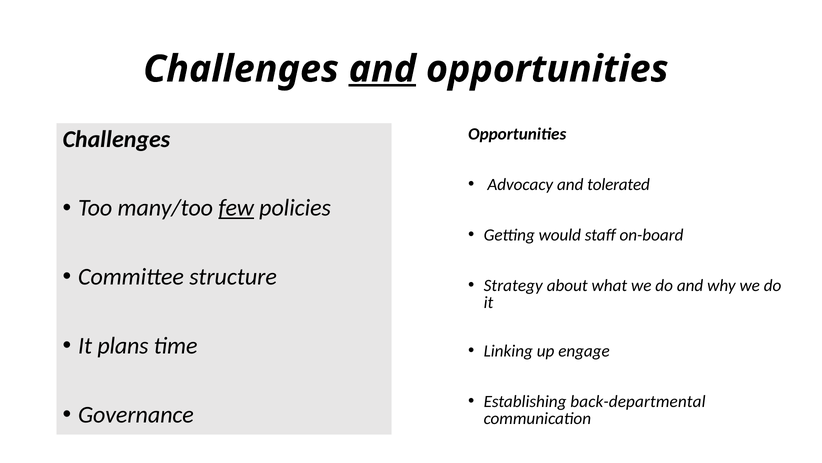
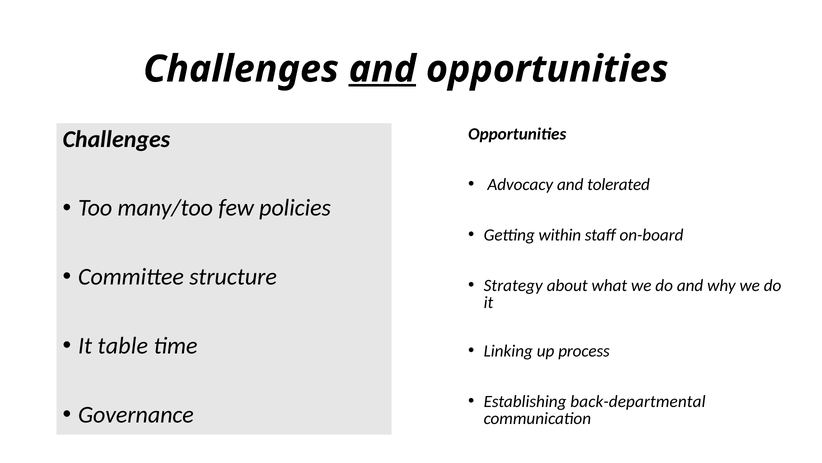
few underline: present -> none (236, 208)
would: would -> within (560, 235)
plans: plans -> table (123, 345)
engage: engage -> process (584, 351)
